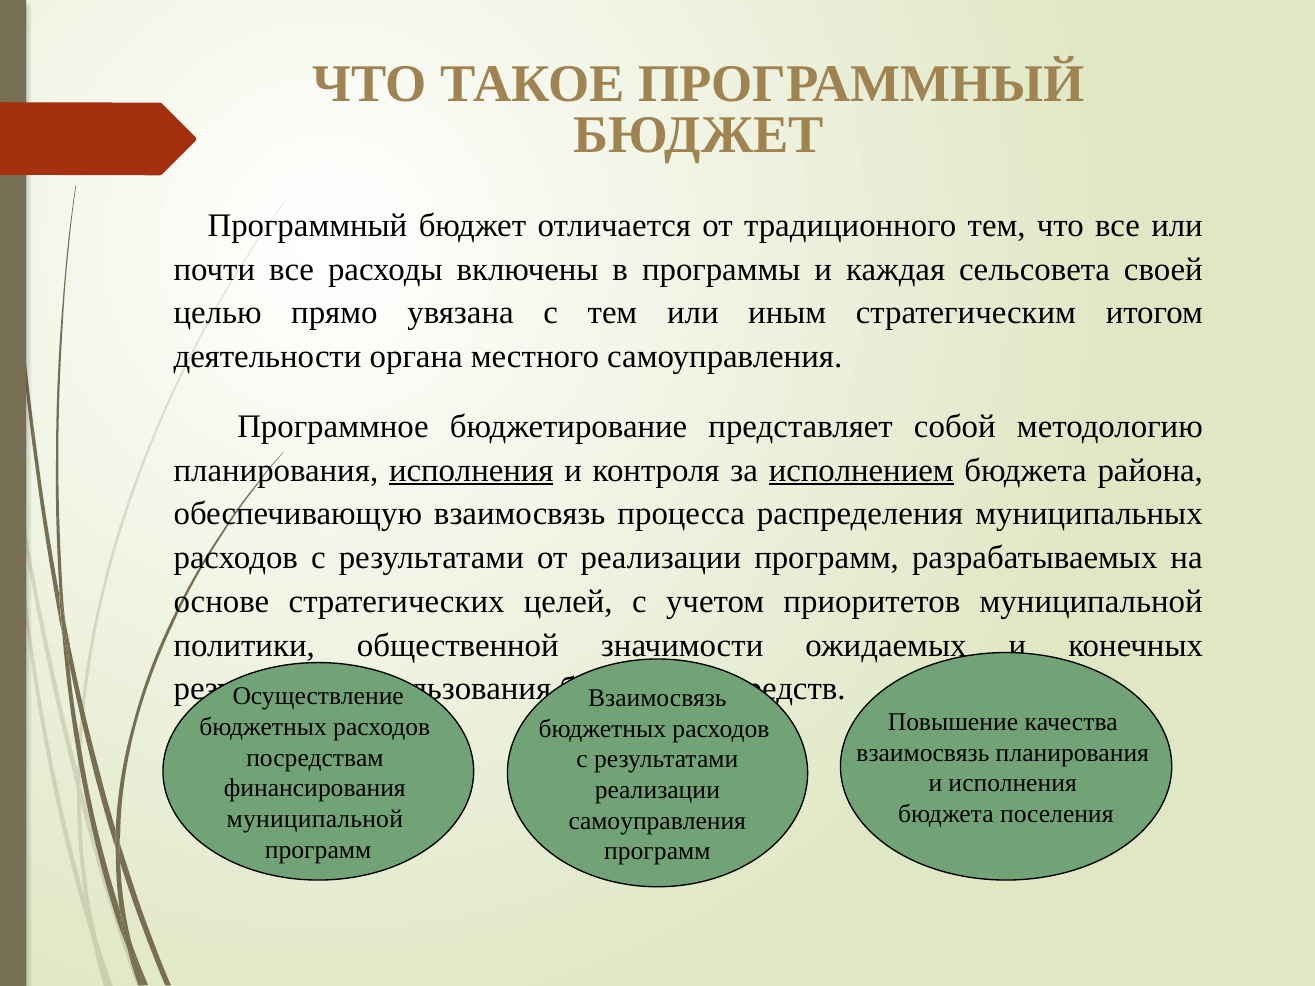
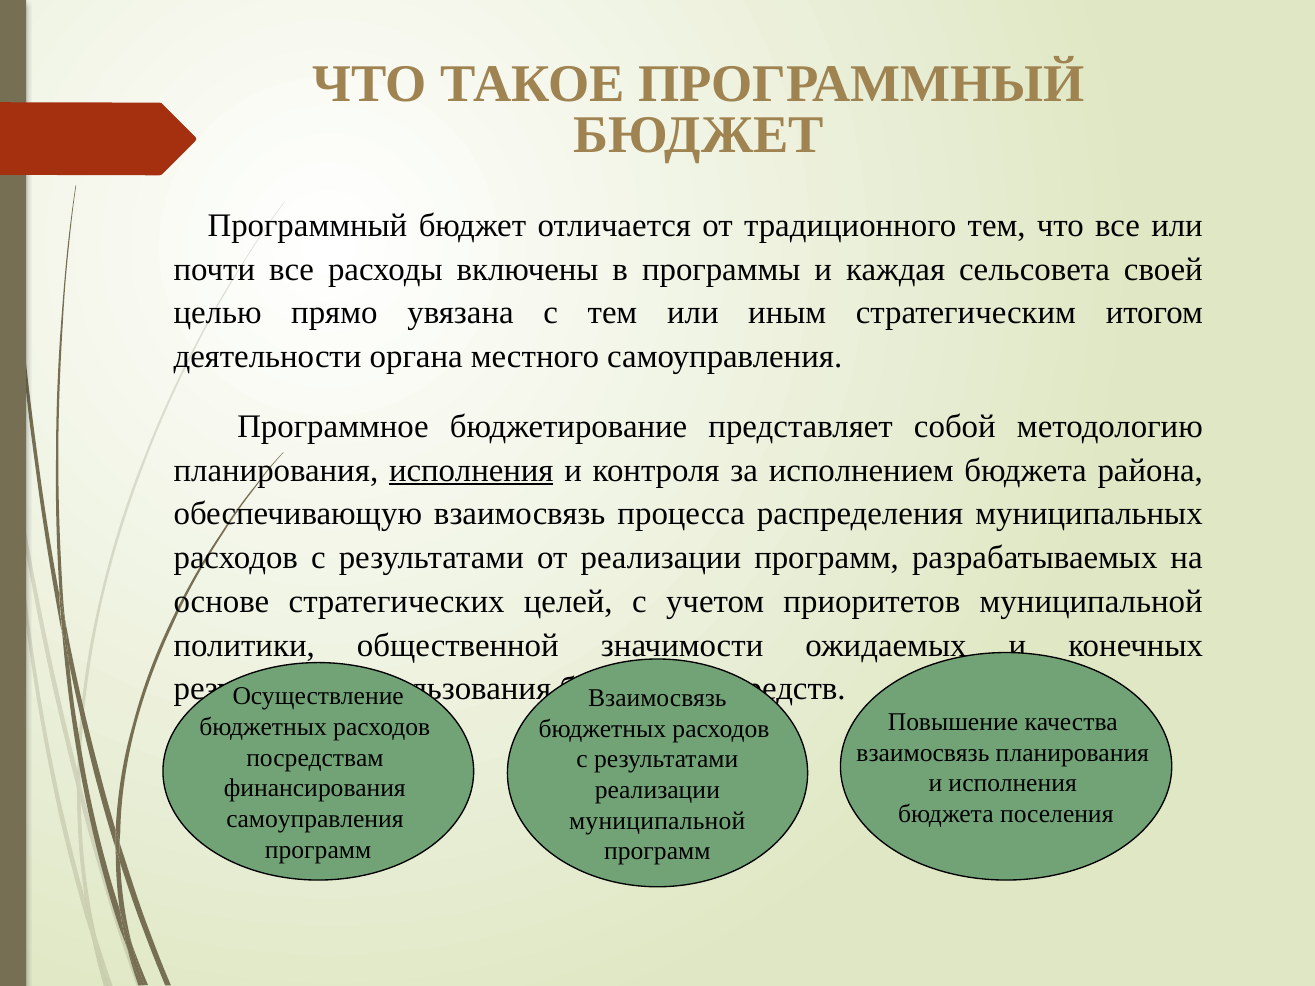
исполнением underline: present -> none (861, 470)
муниципальной: муниципальной -> самоуправления (315, 819)
самоуправления: самоуправления -> муниципальной (657, 821)
